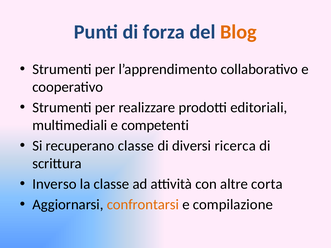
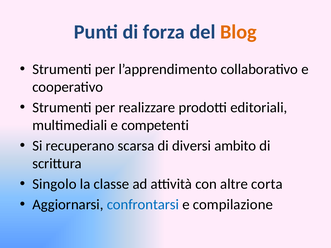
recuperano classe: classe -> scarsa (136, 146)
ricerca: ricerca -> ambito (235, 146)
Inverso: Inverso -> Singolo (54, 184)
confrontarsi colour: orange -> blue (143, 205)
